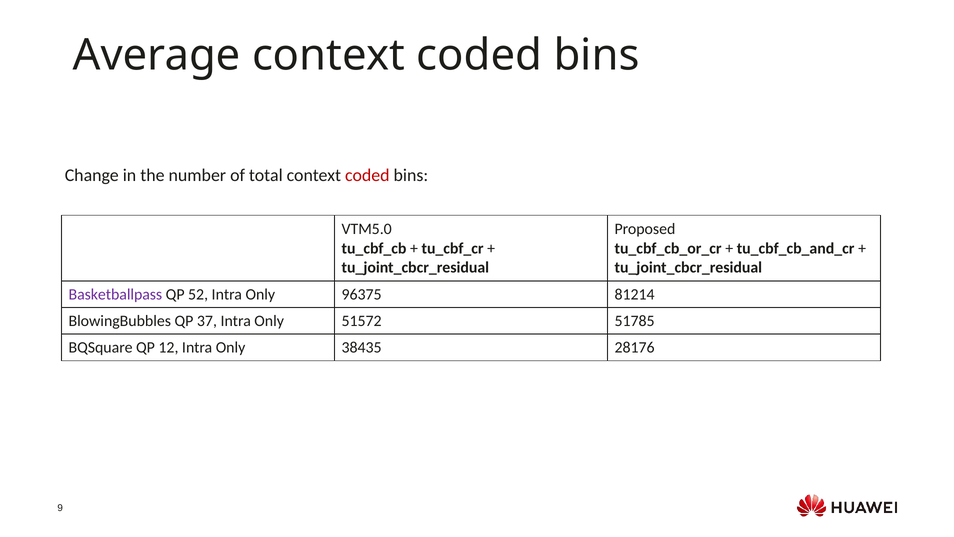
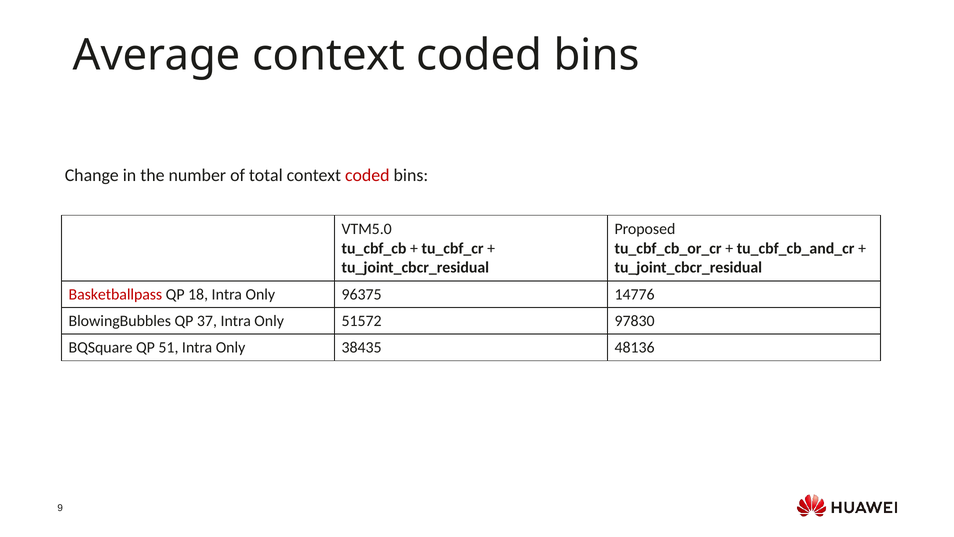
Basketballpass colour: purple -> red (115, 294)
52: 52 -> 18 (198, 294)
81214: 81214 -> 14776 (635, 294)
51785: 51785 -> 97830 (635, 321)
12: 12 -> 51 (168, 347)
28176: 28176 -> 48136 (635, 347)
